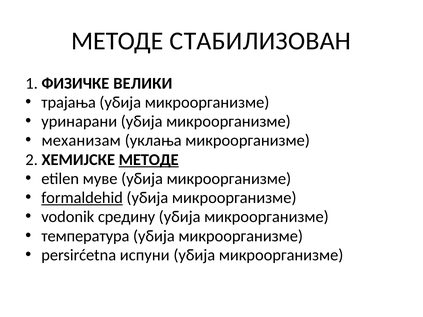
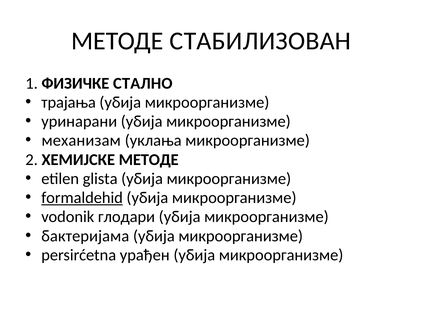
ВЕЛИКИ: ВЕЛИКИ -> СТАЛНО (143, 83)
МЕТОДЕ underline: present -> none (149, 160)
муве: муве -> glista (100, 179)
средину: средину -> глодари (126, 217)
температура: температура -> бактеријама (85, 236)
испуни: испуни -> урађен (145, 255)
